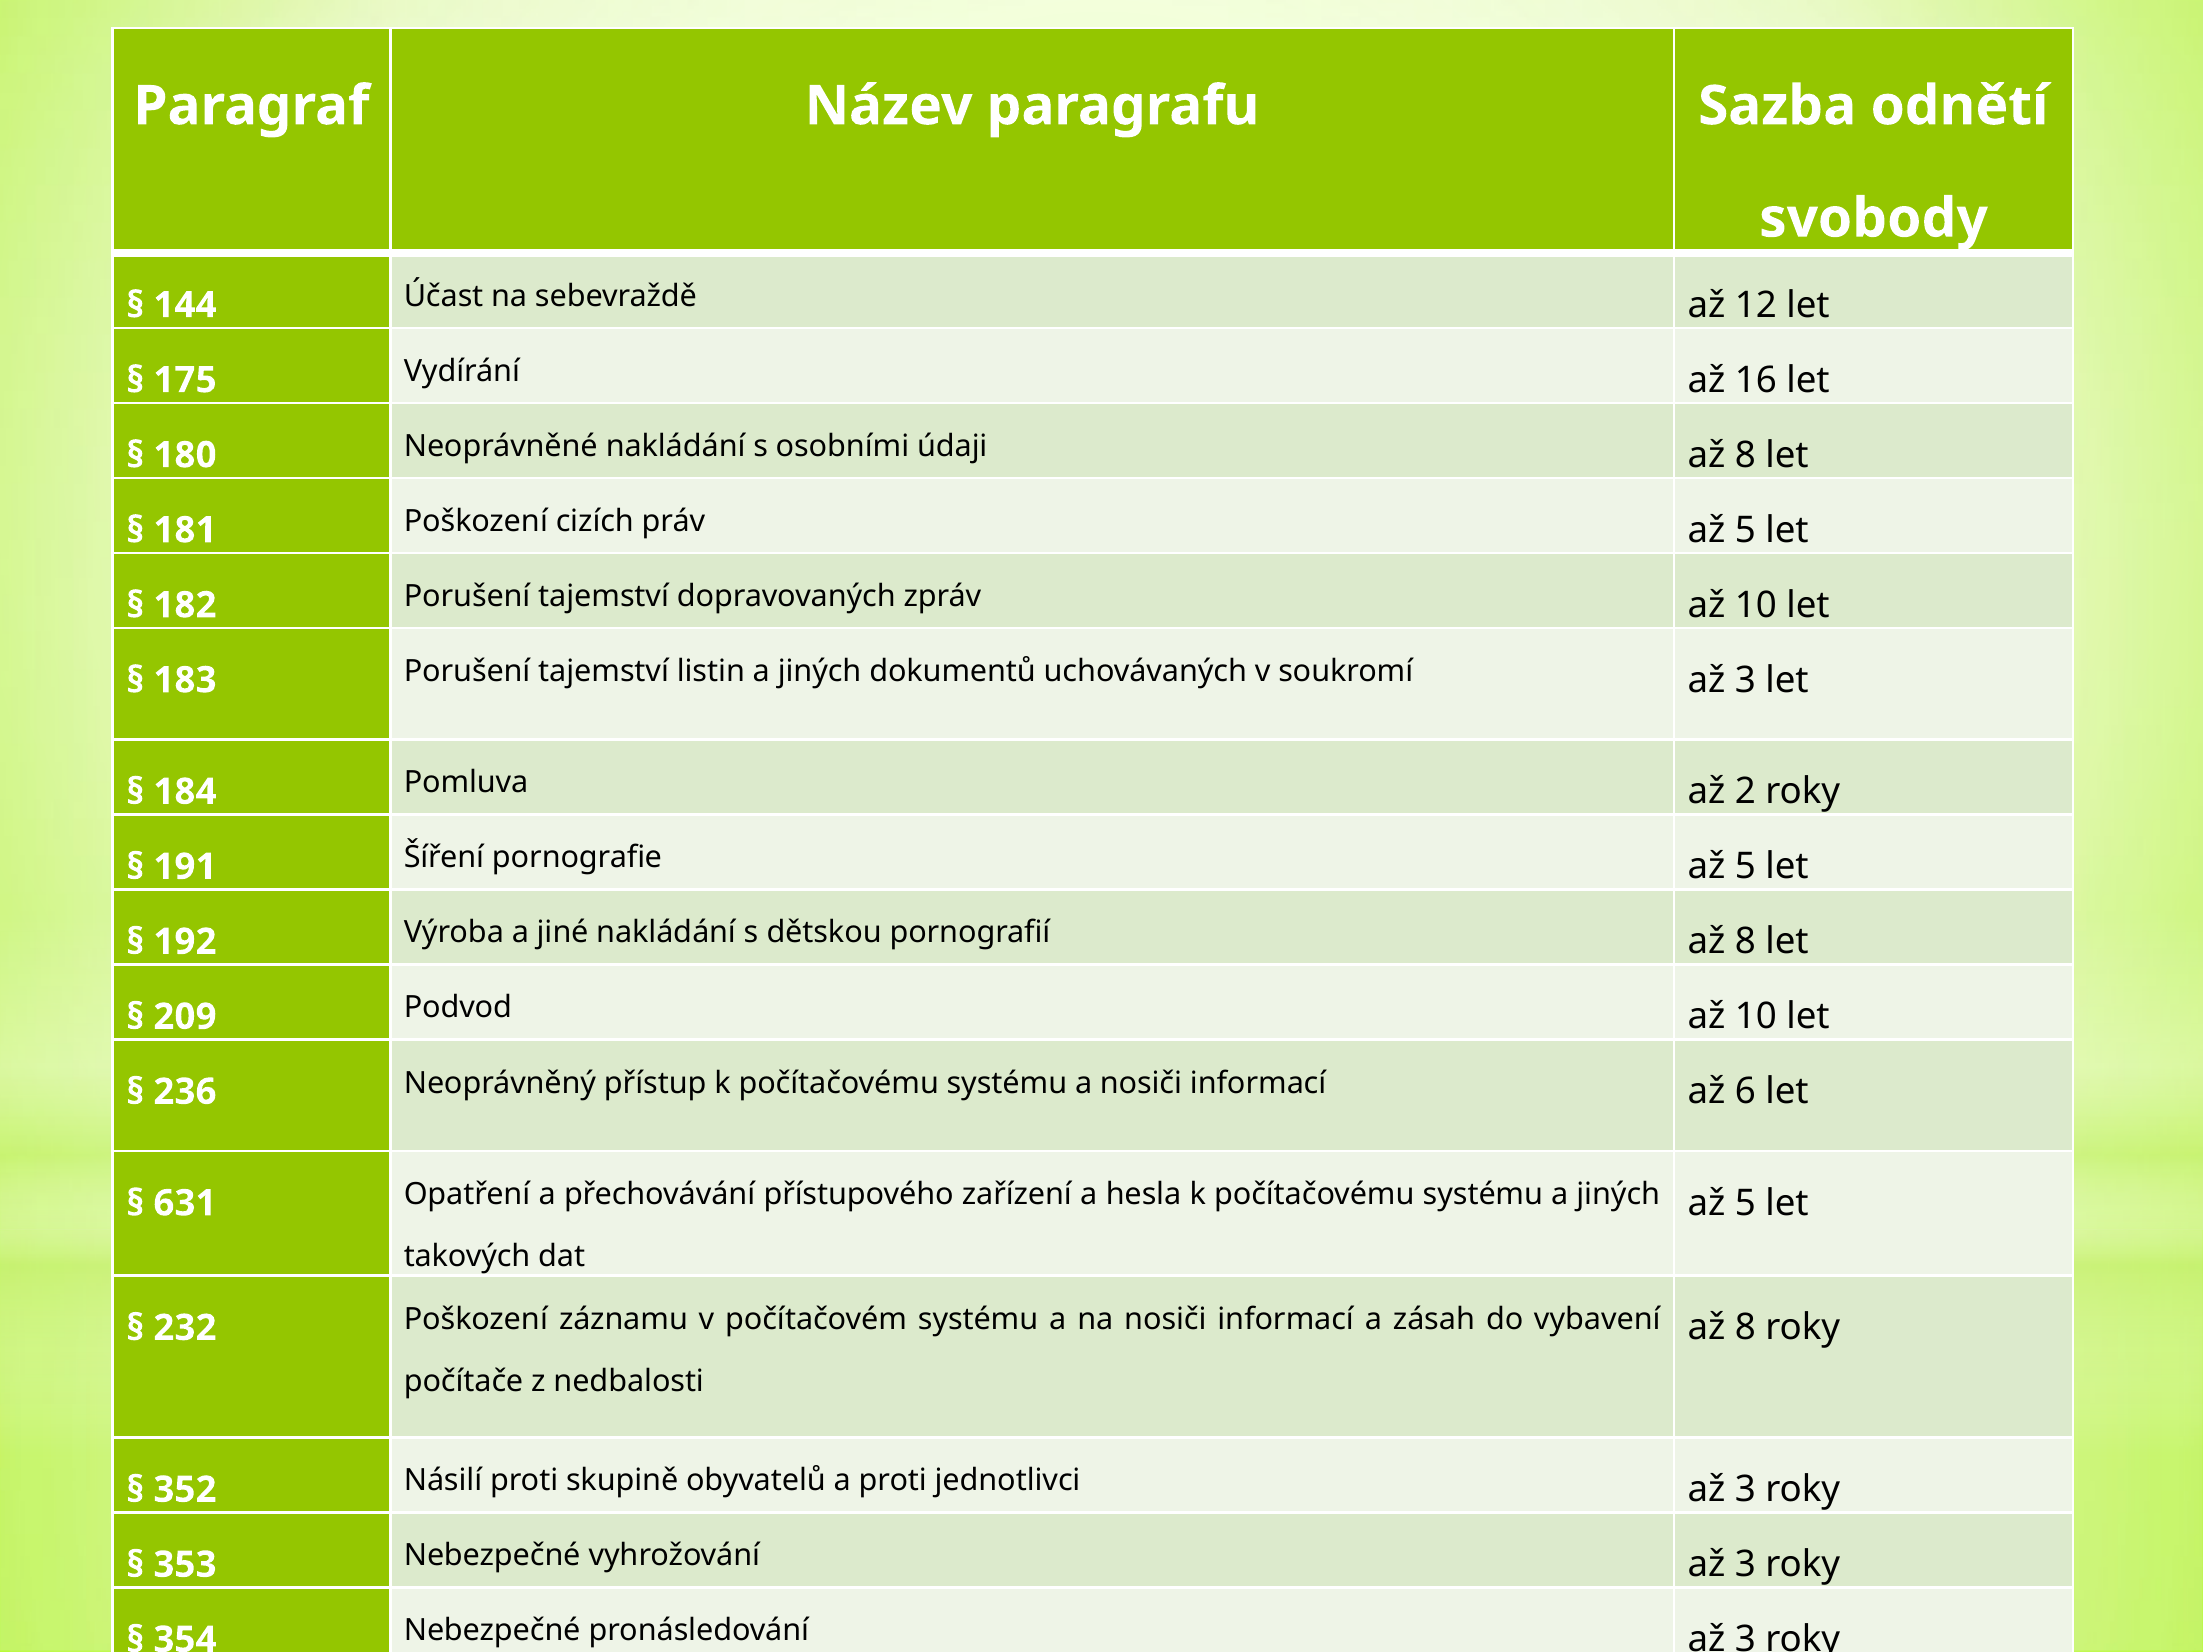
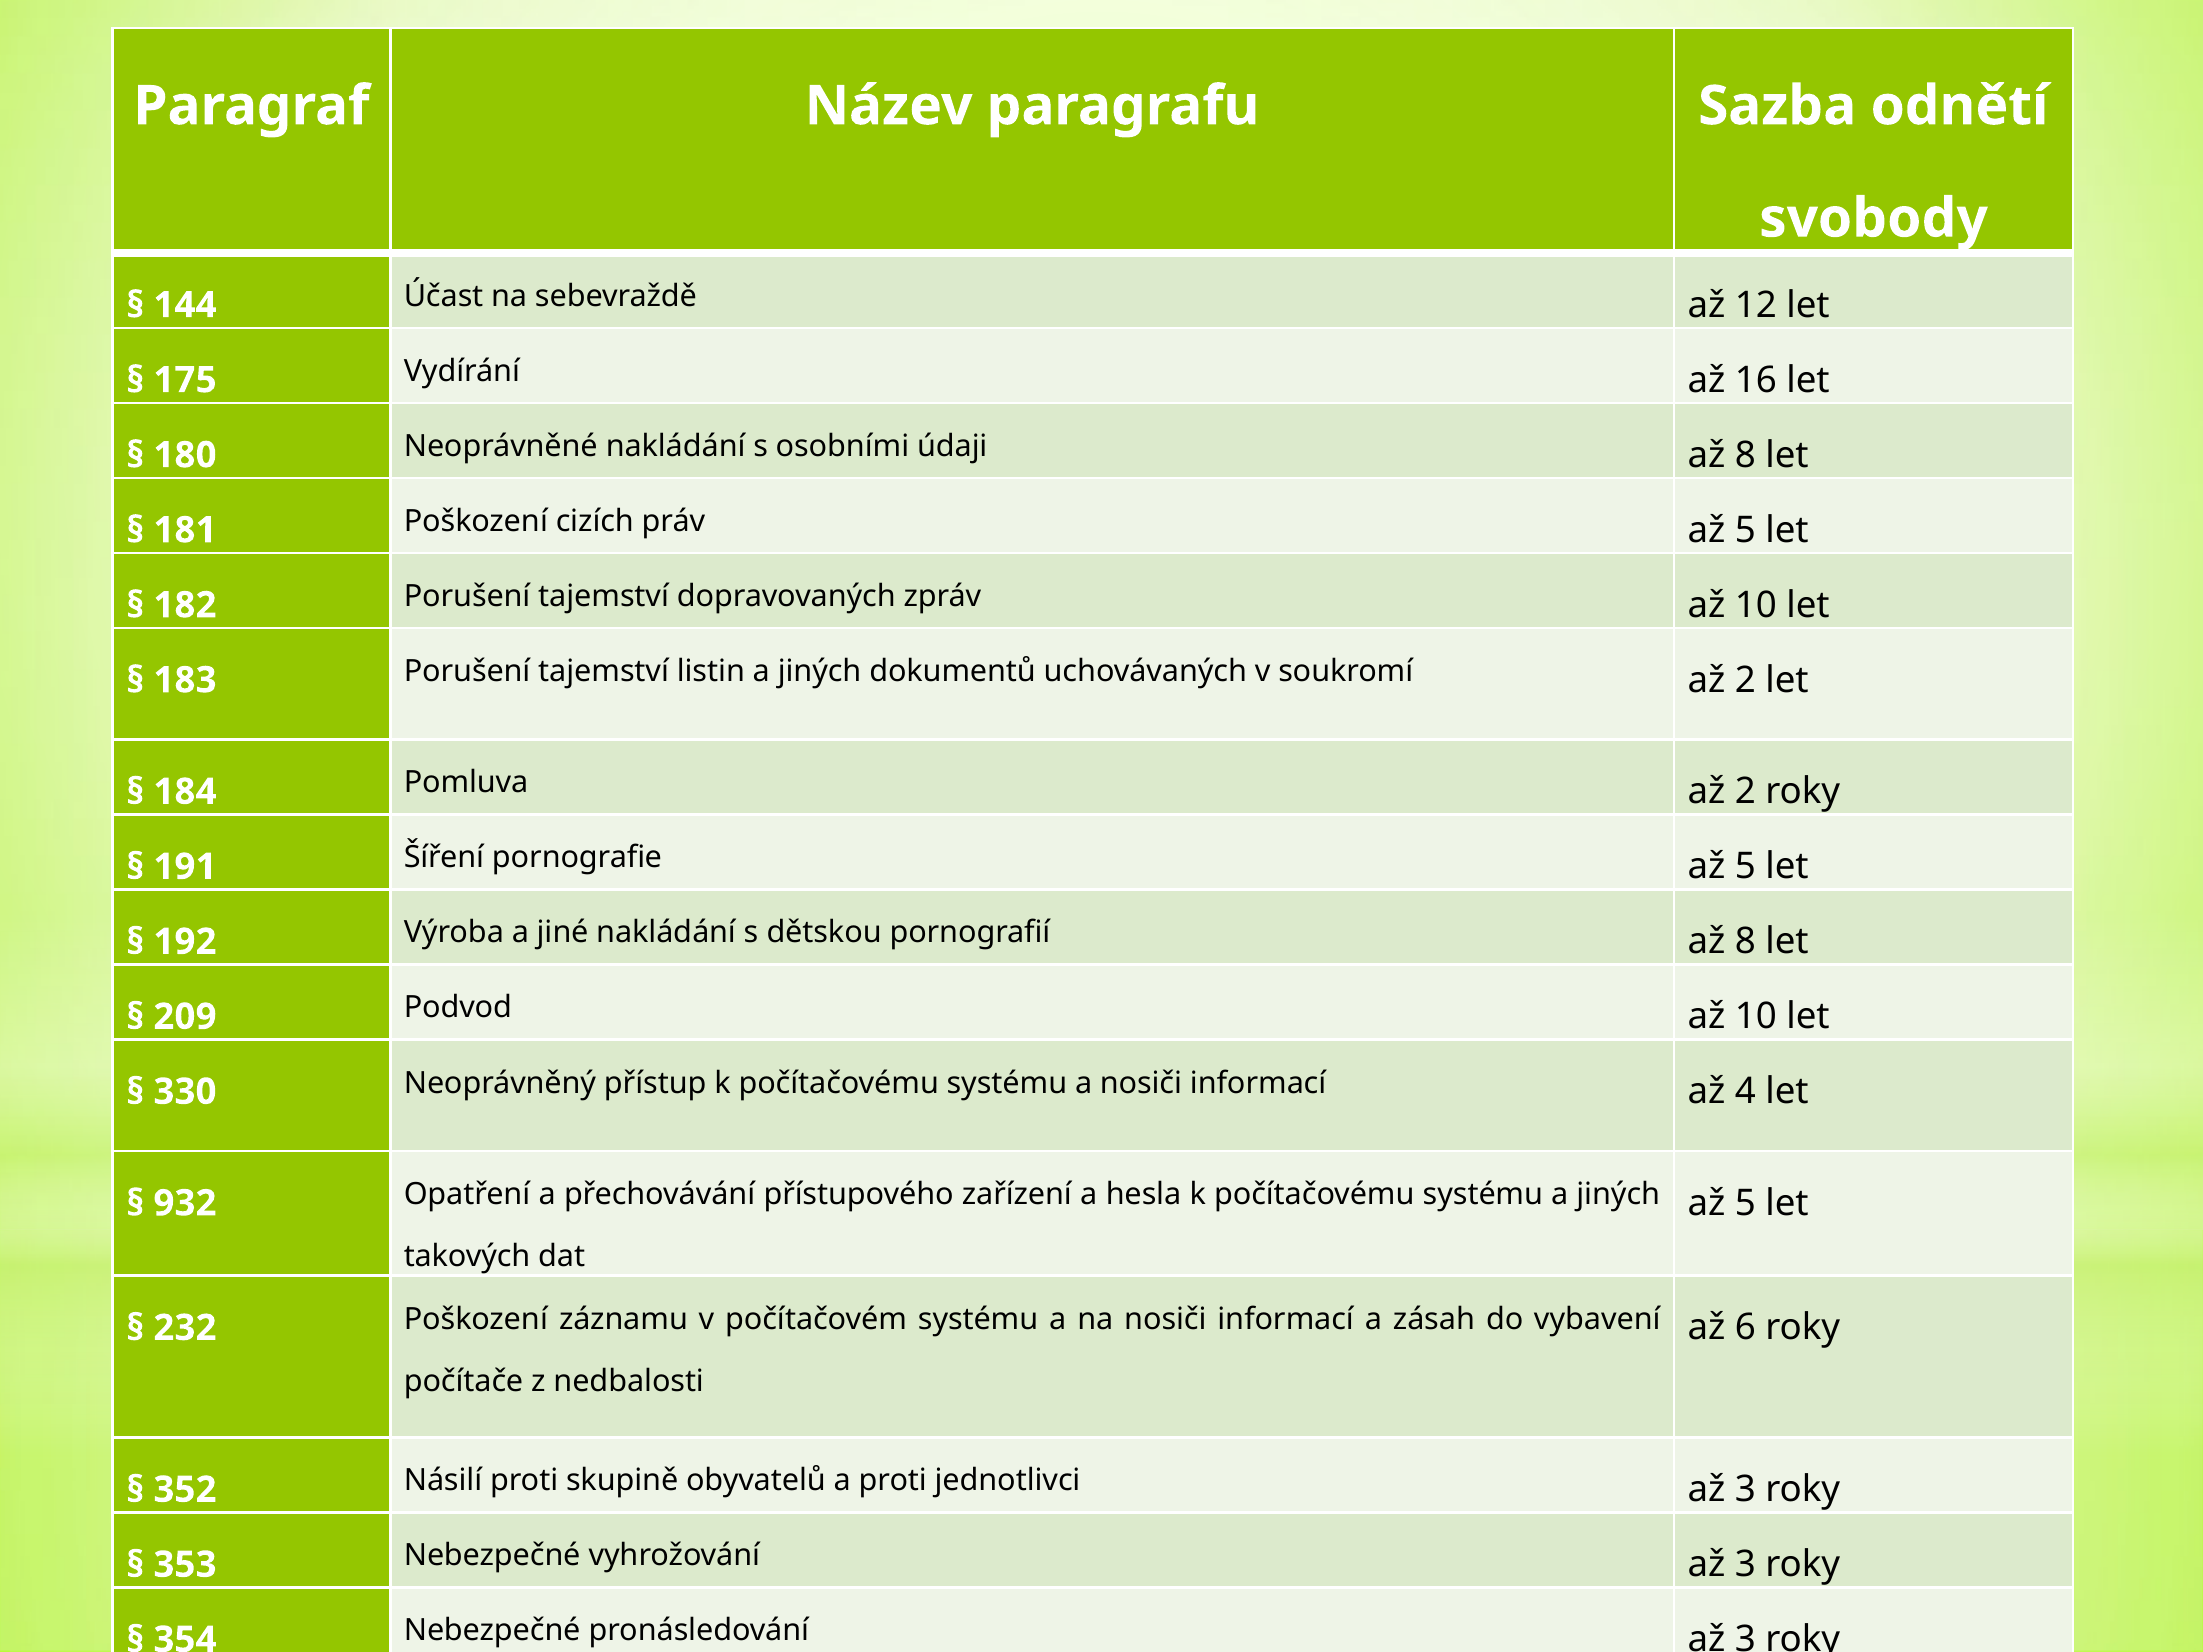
soukromí až 3: 3 -> 2 (1745, 680)
236: 236 -> 330 (185, 1092)
6: 6 -> 4 (1745, 1092)
631: 631 -> 932 (185, 1203)
8: 8 -> 6 (1745, 1328)
